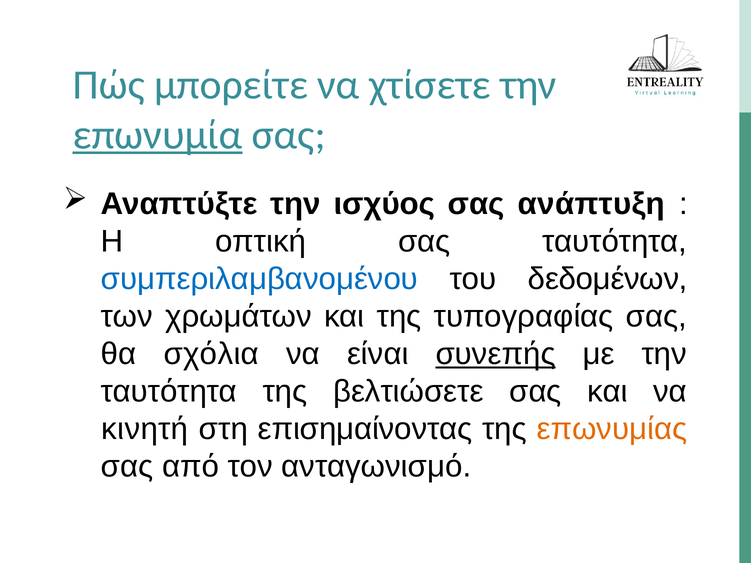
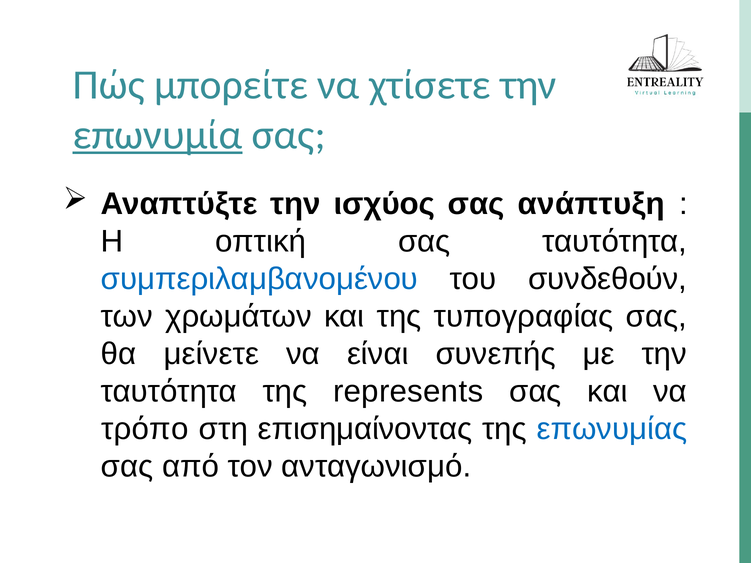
δεδομένων: δεδομένων -> συνδεθούν (608, 279)
σχόλια: σχόλια -> μείνετε (211, 354)
συνεπής underline: present -> none (496, 354)
βελτιώσετε: βελτιώσετε -> represents (408, 392)
κινητή: κινητή -> τρόπο (145, 429)
επωνυμίας colour: orange -> blue (612, 429)
